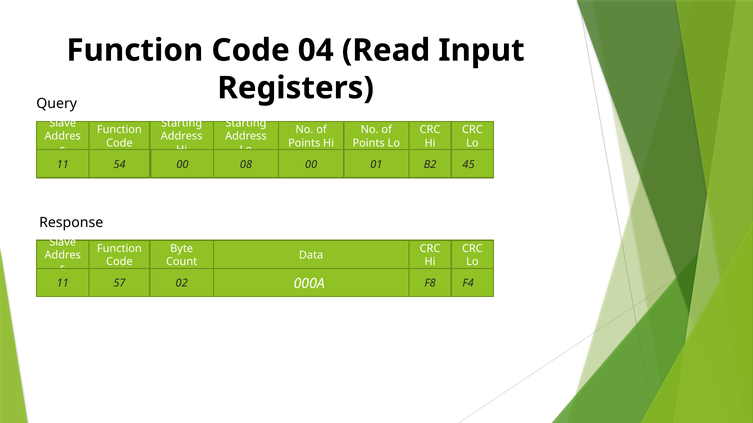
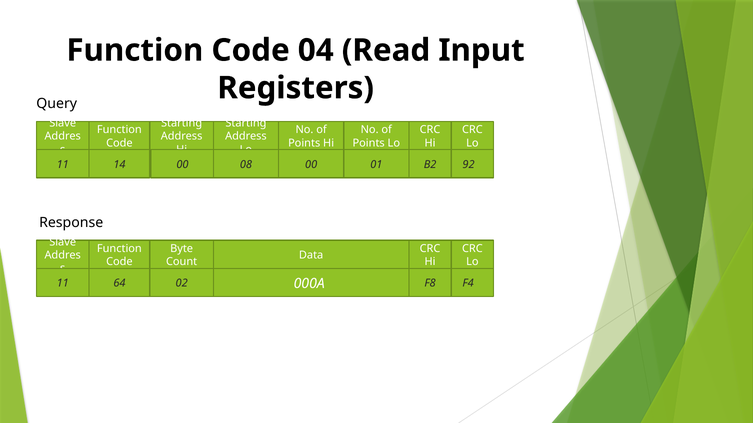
54: 54 -> 14 (119, 165)
45: 45 -> 92 (469, 165)
57: 57 -> 64 (119, 284)
